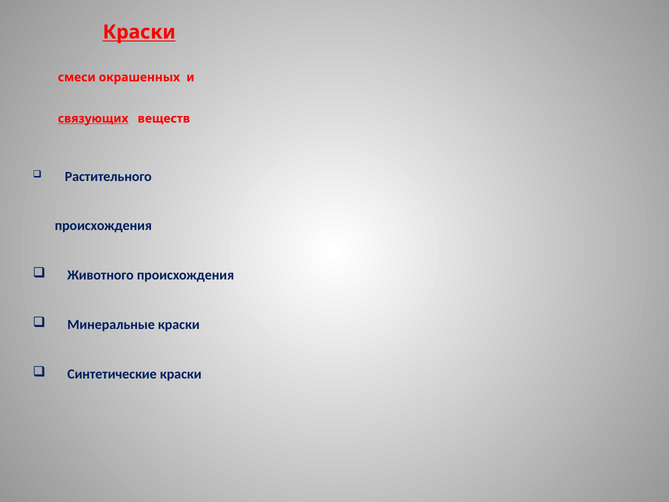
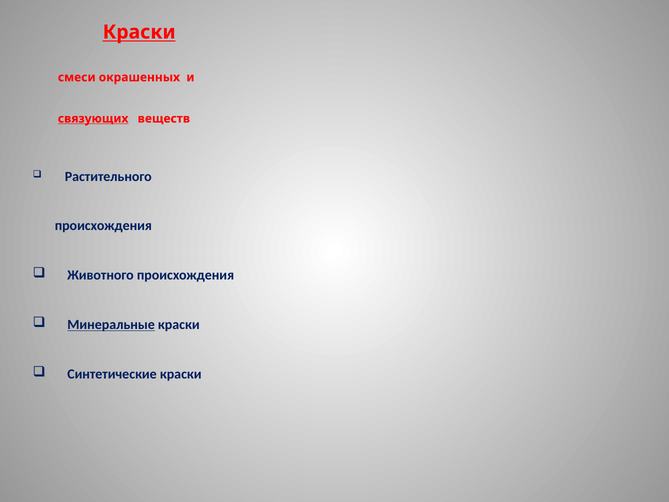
Минеральные underline: none -> present (111, 325)
